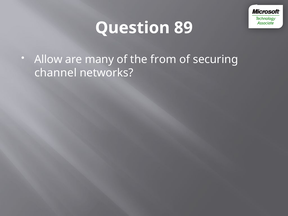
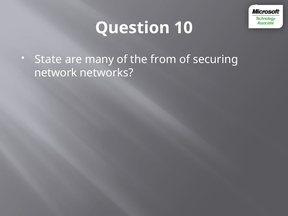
89: 89 -> 10 (183, 28)
Allow: Allow -> State (48, 59)
channel: channel -> network (56, 73)
